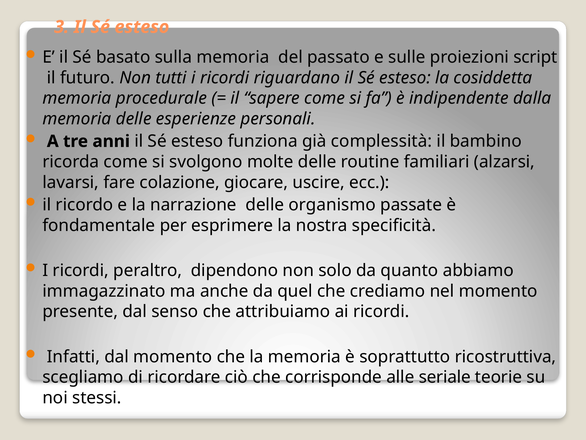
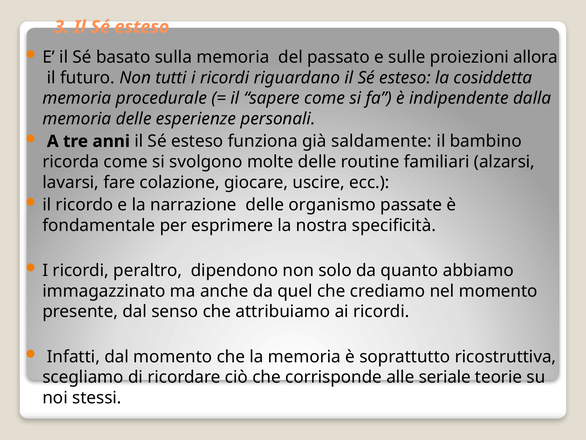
script: script -> allora (535, 57)
complessità: complessità -> saldamente (381, 141)
